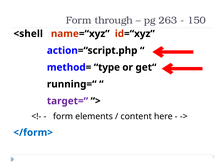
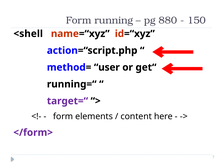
through: through -> running (114, 20)
263: 263 -> 880 (168, 20)
type: type -> user (107, 67)
</form> colour: blue -> purple (33, 133)
